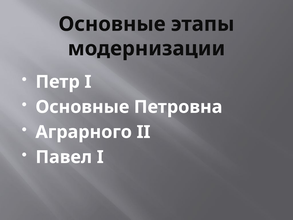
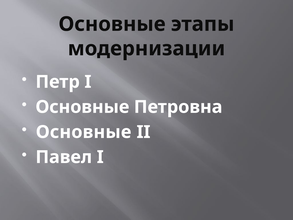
Аграрного: Аграрного -> Основные (84, 132)
